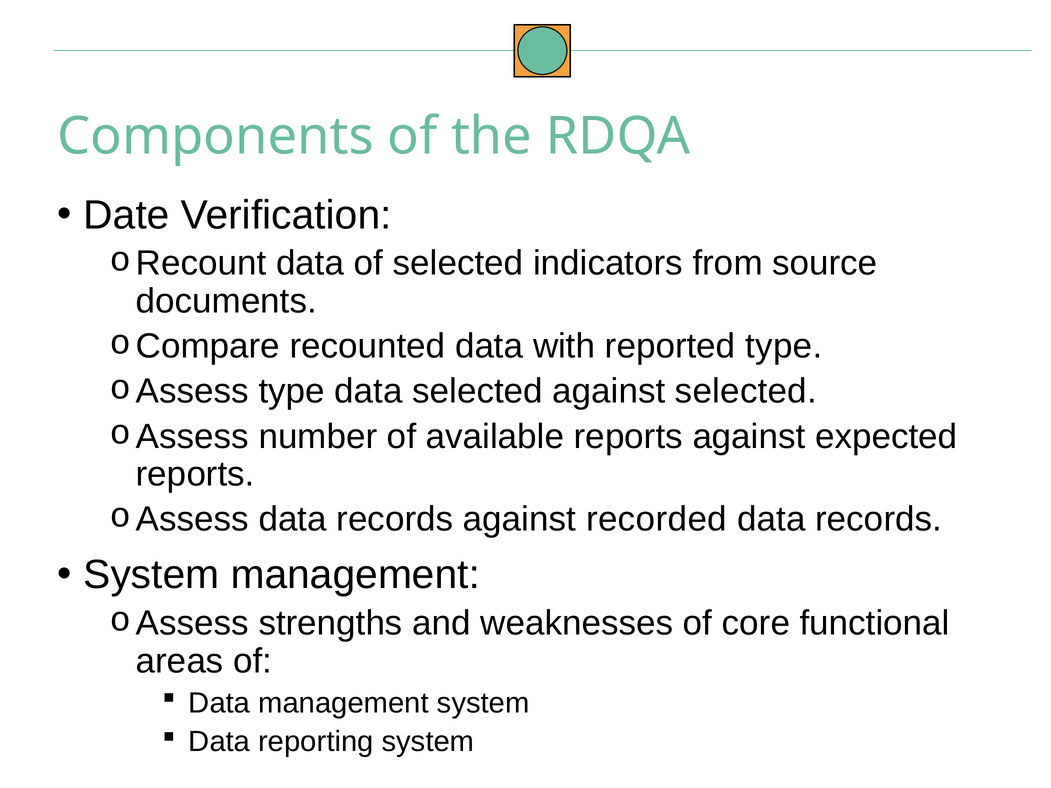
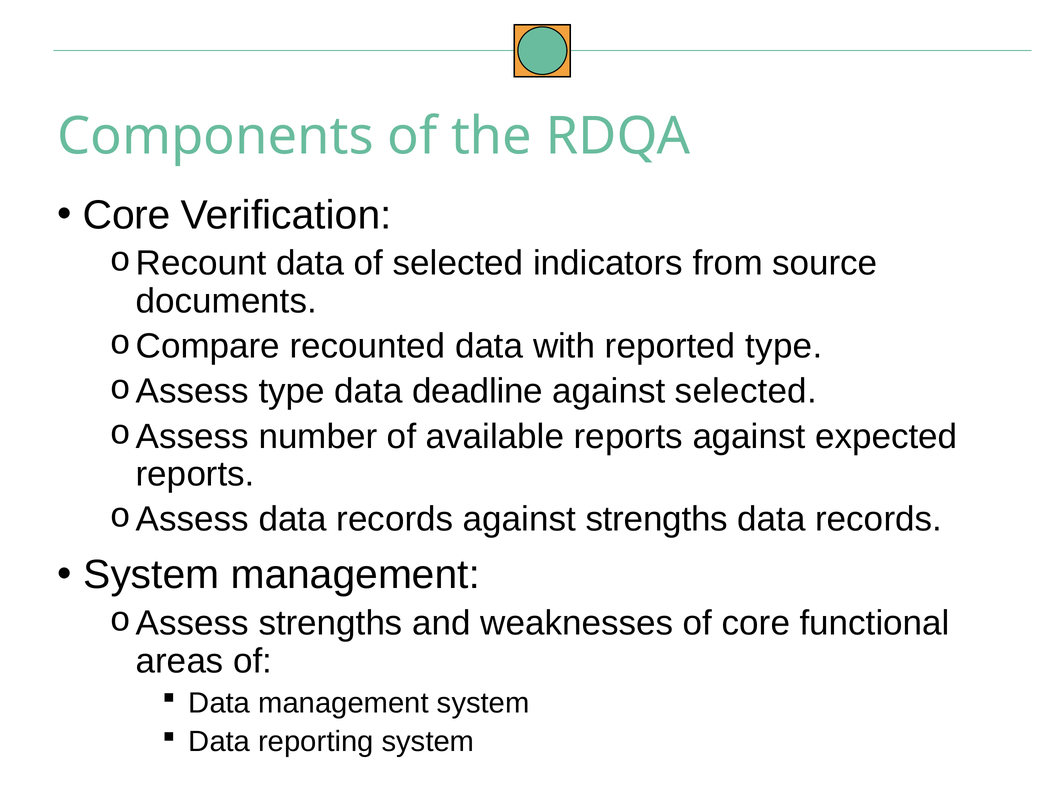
Date: Date -> Core (127, 215)
data selected: selected -> deadline (478, 391)
against recorded: recorded -> strengths (657, 520)
